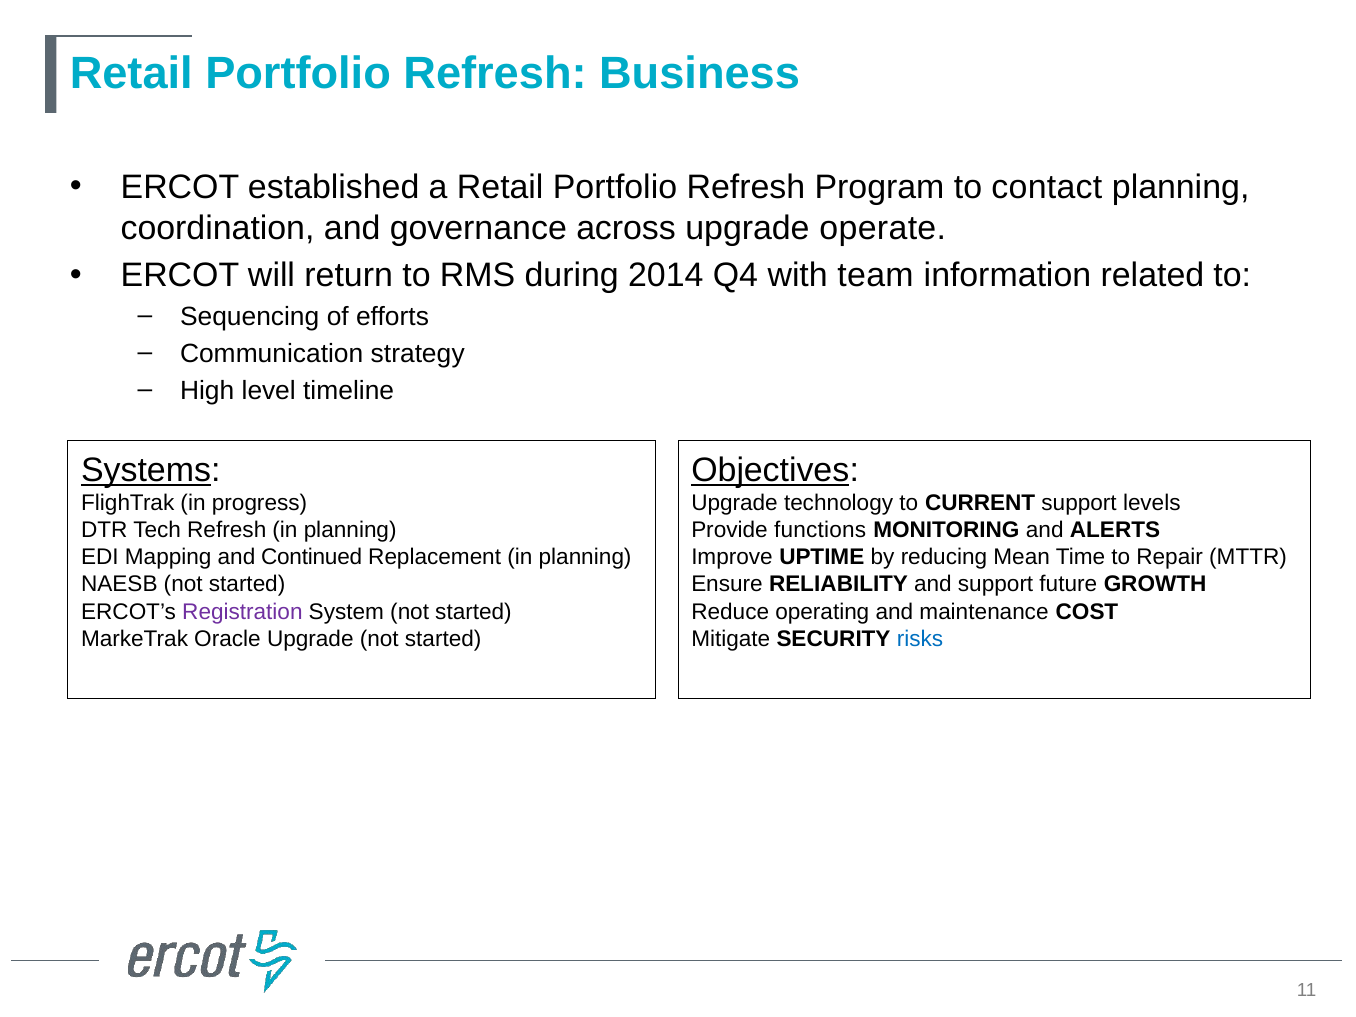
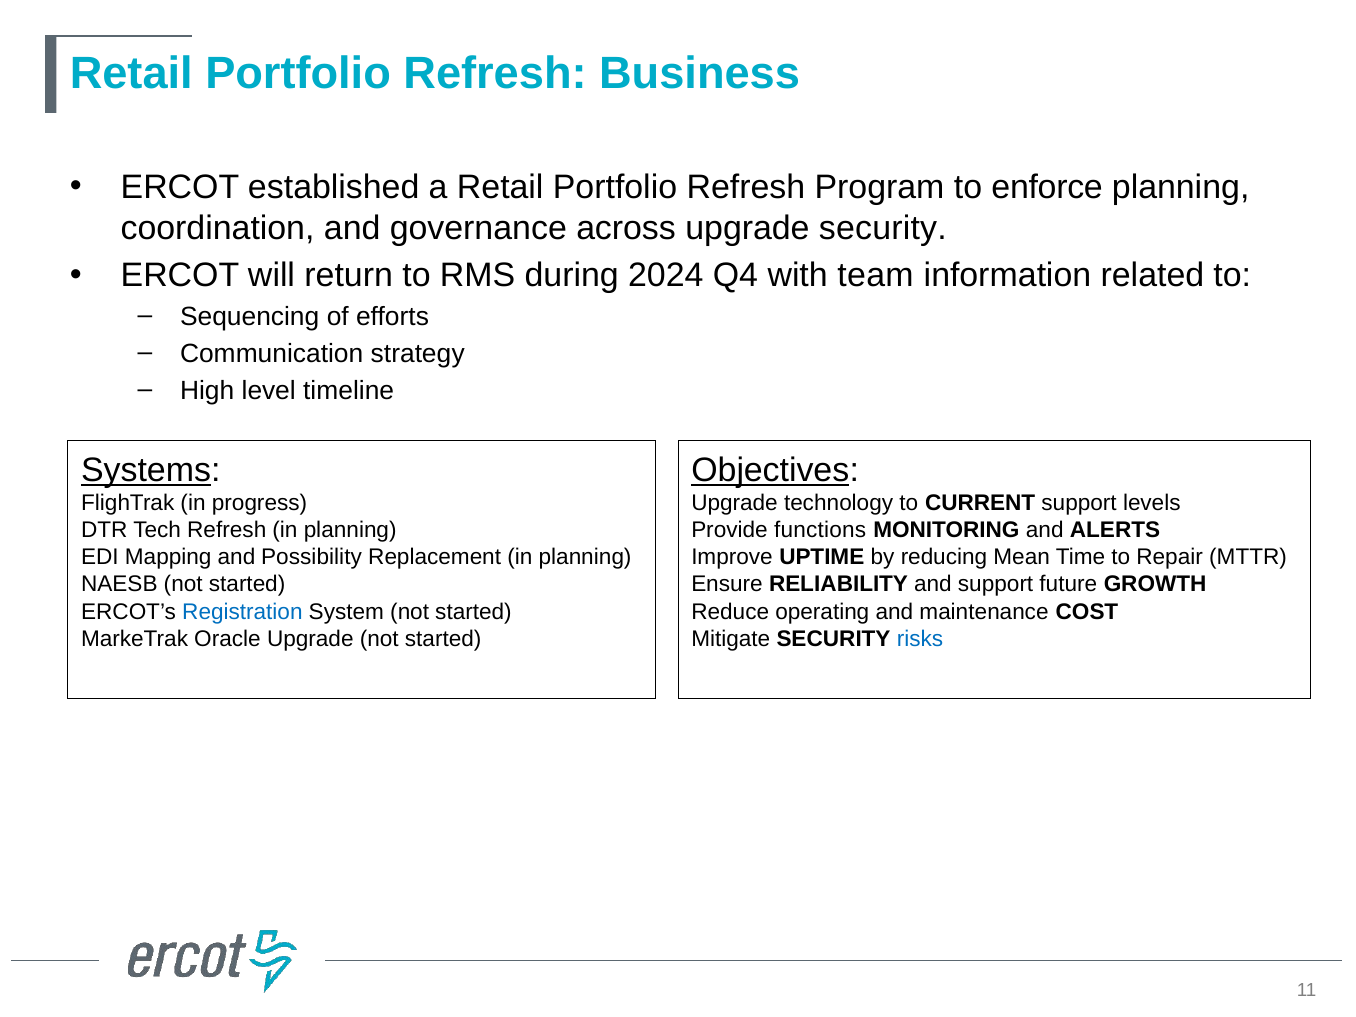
contact: contact -> enforce (1047, 188)
upgrade operate: operate -> security (883, 228)
2014: 2014 -> 2024 (666, 276)
Continued: Continued -> Possibility (311, 557)
Registration colour: purple -> blue (242, 612)
